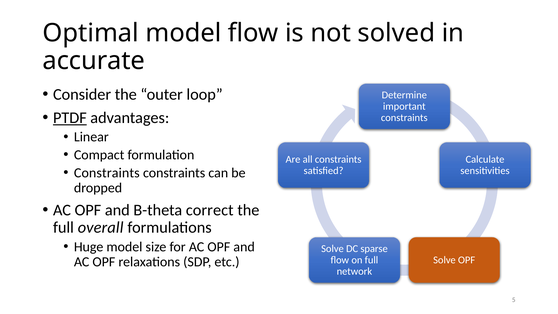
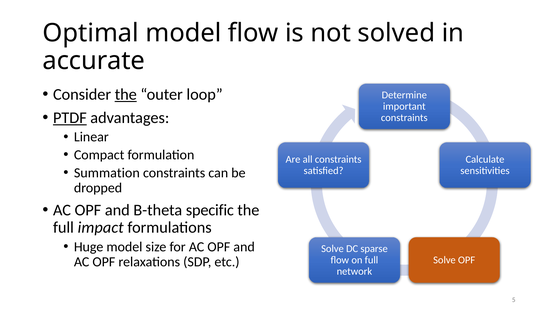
the underline: none -> present (126, 94)
Constraints: Constraints -> Summation (107, 173)
correct: correct -> specific (210, 210)
overall: overall -> impact (101, 228)
